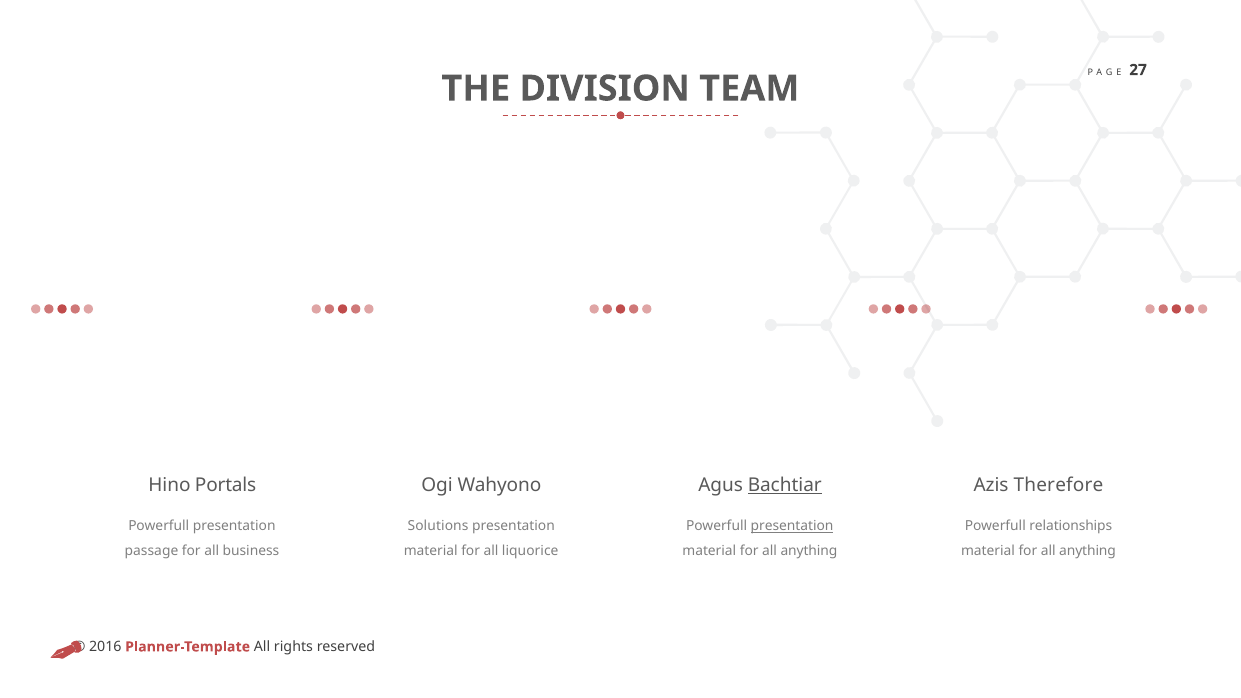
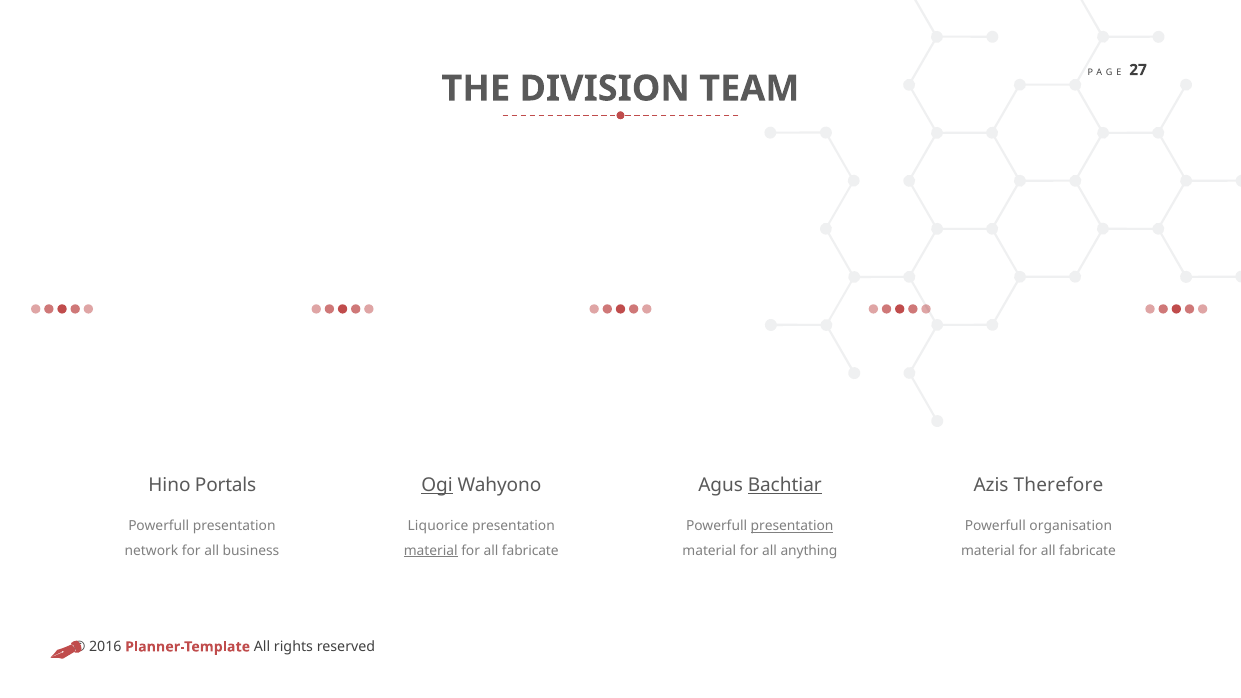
Ogi underline: none -> present (437, 485)
Solutions: Solutions -> Liquorice (438, 526)
relationships: relationships -> organisation (1071, 526)
passage: passage -> network (151, 551)
material underline: none -> present (431, 551)
liquorice: liquorice -> fabricate (530, 551)
anything: anything -> fabricate (1088, 551)
